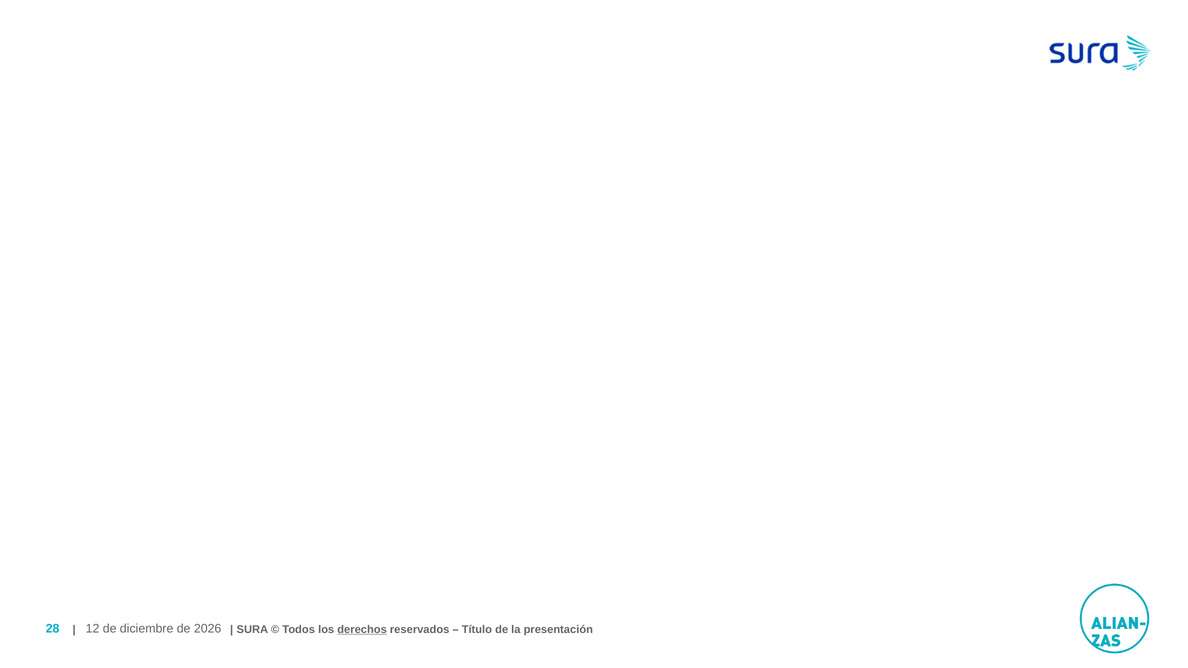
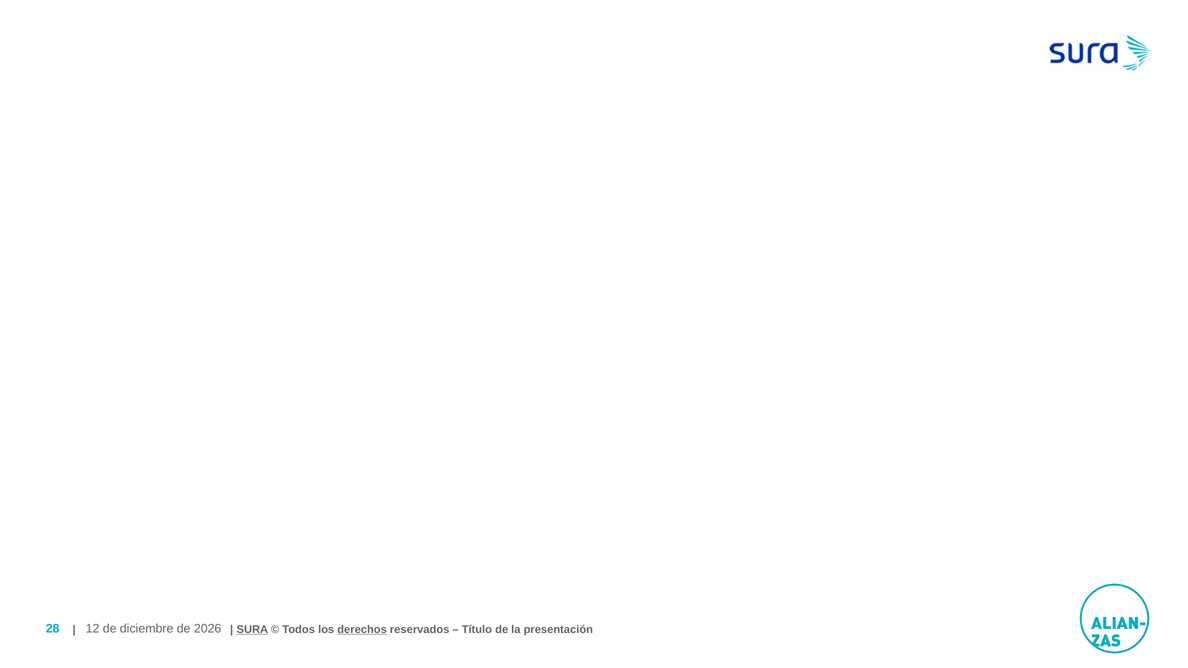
SURA underline: none -> present (252, 630)
